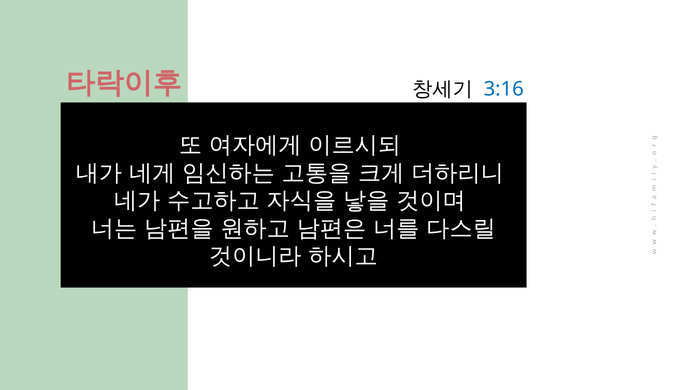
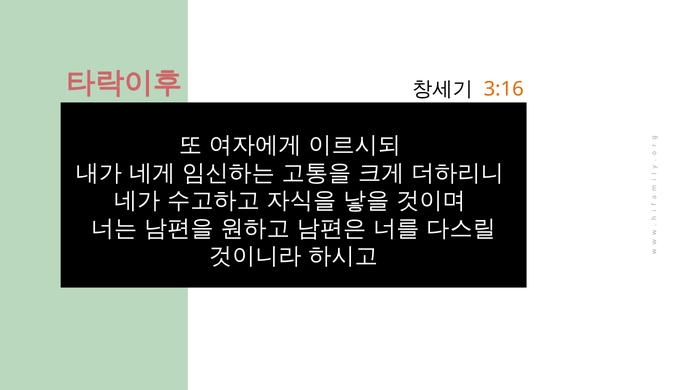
3:16 colour: blue -> orange (504, 89)
